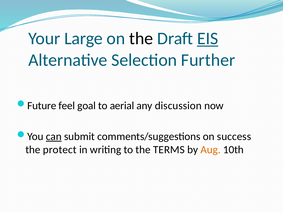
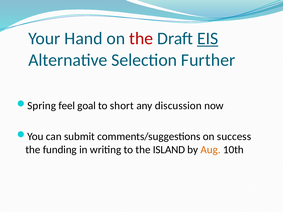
Large: Large -> Hand (83, 39)
the colour: black -> red (141, 39)
Future: Future -> Spring (42, 106)
aerial: aerial -> short (122, 106)
can underline: present -> none (54, 137)
protect: protect -> funding (60, 150)
TERMS: TERMS -> ISLAND (169, 150)
